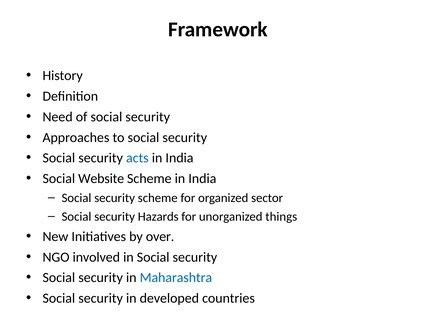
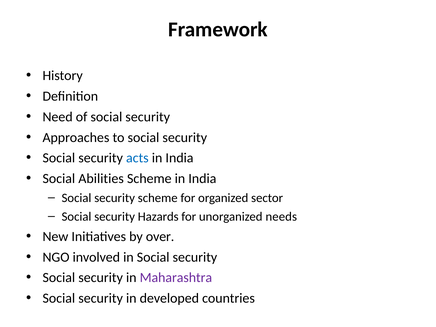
Website: Website -> Abilities (101, 179)
things: things -> needs (281, 217)
Maharashtra colour: blue -> purple (176, 278)
